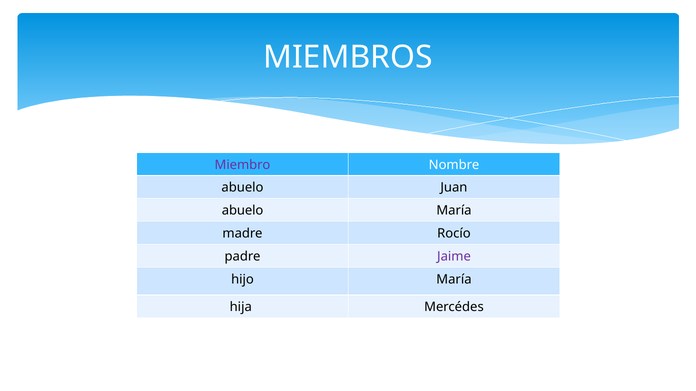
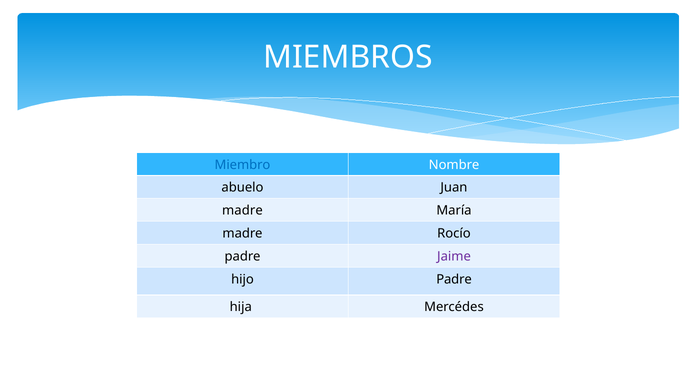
Miembro colour: purple -> blue (242, 165)
abuelo: abuelo -> madre (242, 211)
hijo María: María -> Padre (454, 280)
